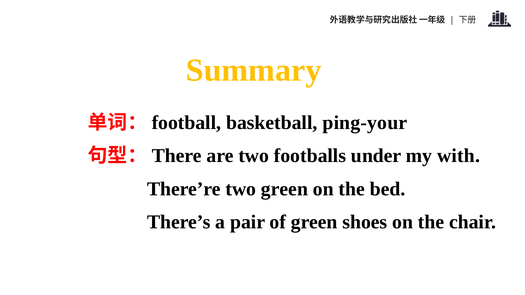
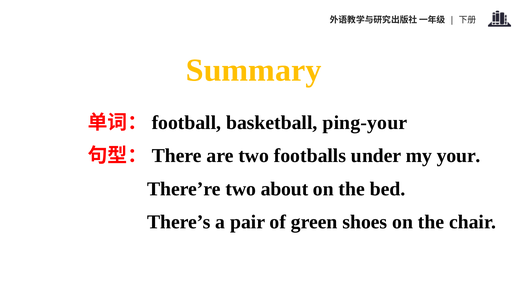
with: with -> your (459, 156)
two green: green -> about (285, 189)
